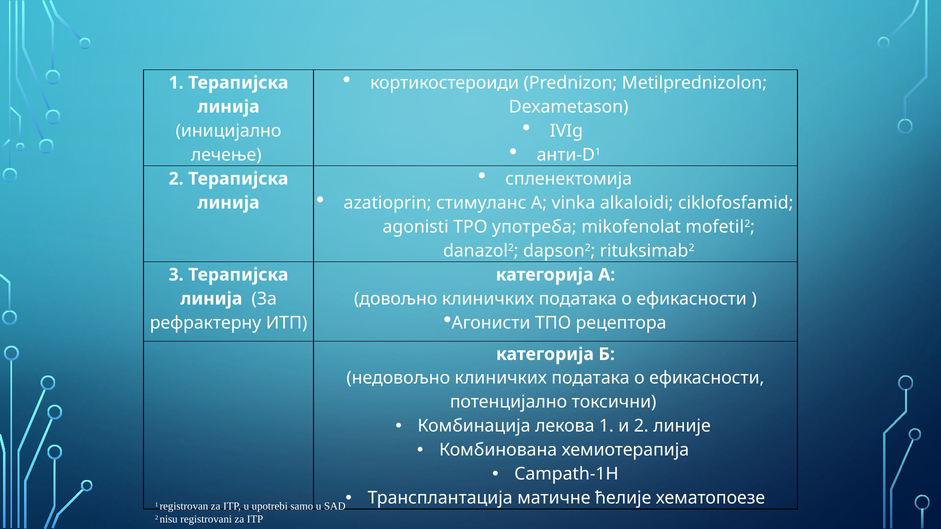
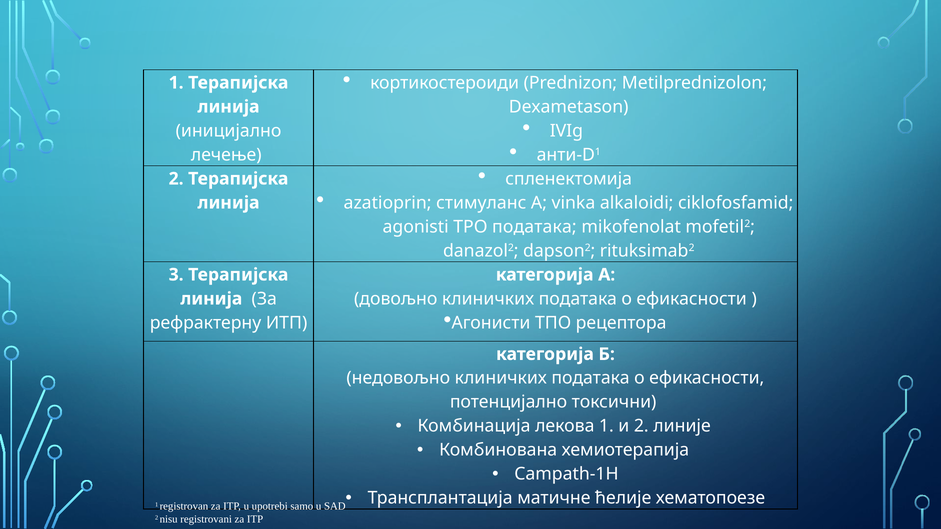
TPO употреба: употреба -> података (534, 227)
